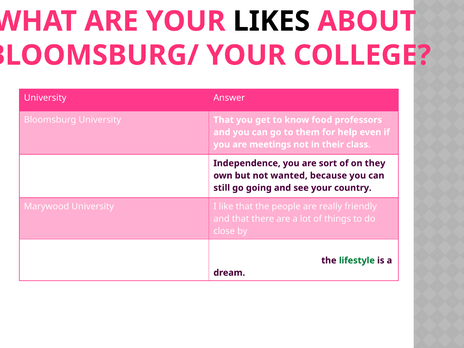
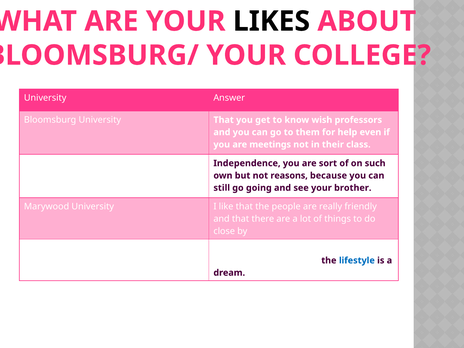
know food: food -> wish (322, 120)
they: they -> such (375, 163)
wanted: wanted -> reasons (289, 176)
country: country -> brother (353, 188)
lifestyle colour: green -> blue (357, 260)
